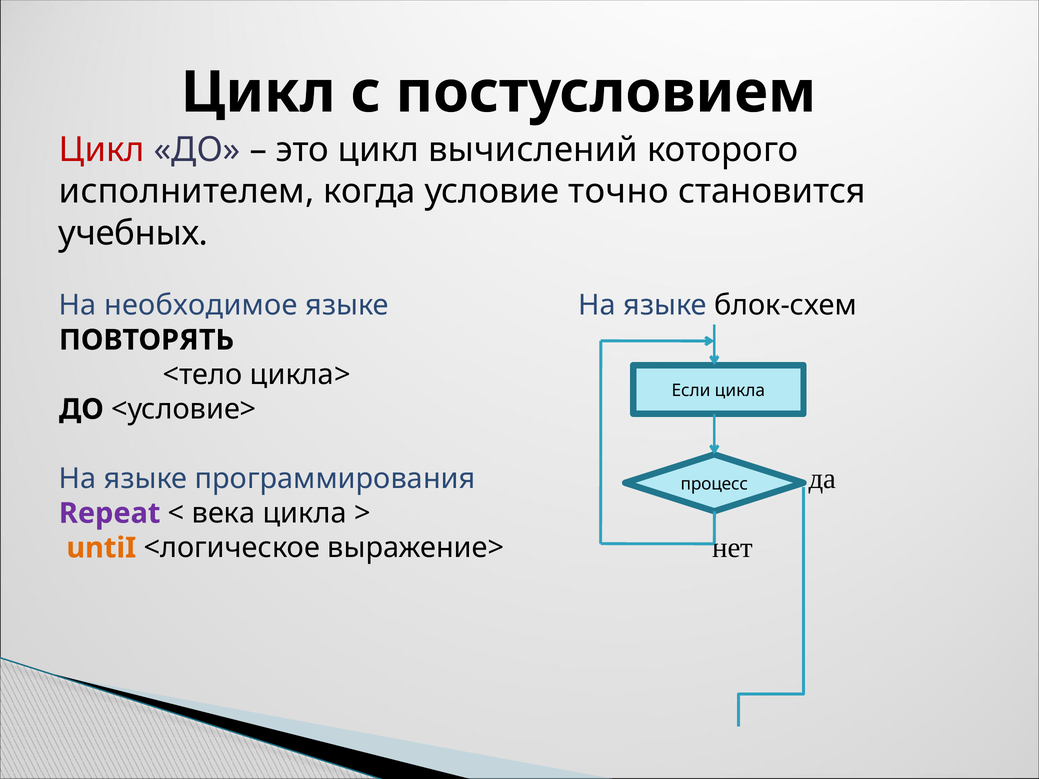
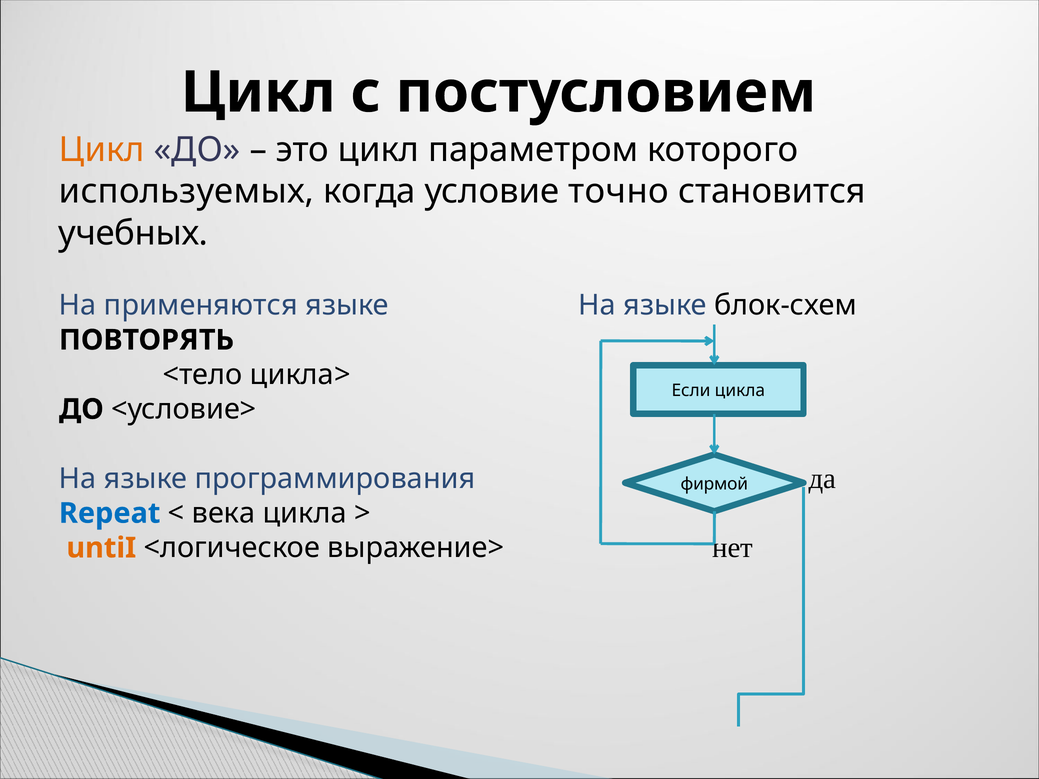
Цикл colour: red -> orange (102, 150)
вычислений: вычислений -> параметром (533, 150)
исполнителем: исполнителем -> используемых (187, 192)
необходимое: необходимое -> применяются (201, 306)
процесс: процесс -> фирмой (714, 484)
Repeat colour: purple -> blue (110, 513)
